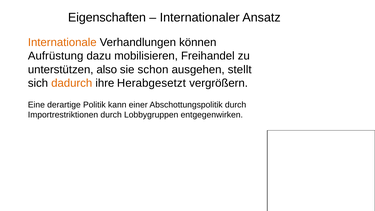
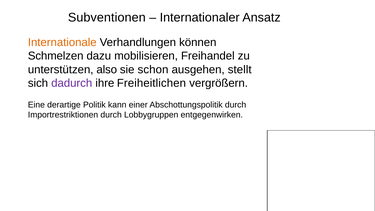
Eigenschaften: Eigenschaften -> Subventionen (107, 17)
Aufrüstung: Aufrüstung -> Schmelzen (56, 56)
dadurch colour: orange -> purple (72, 83)
Herabgesetzt: Herabgesetzt -> Freiheitlichen (151, 83)
